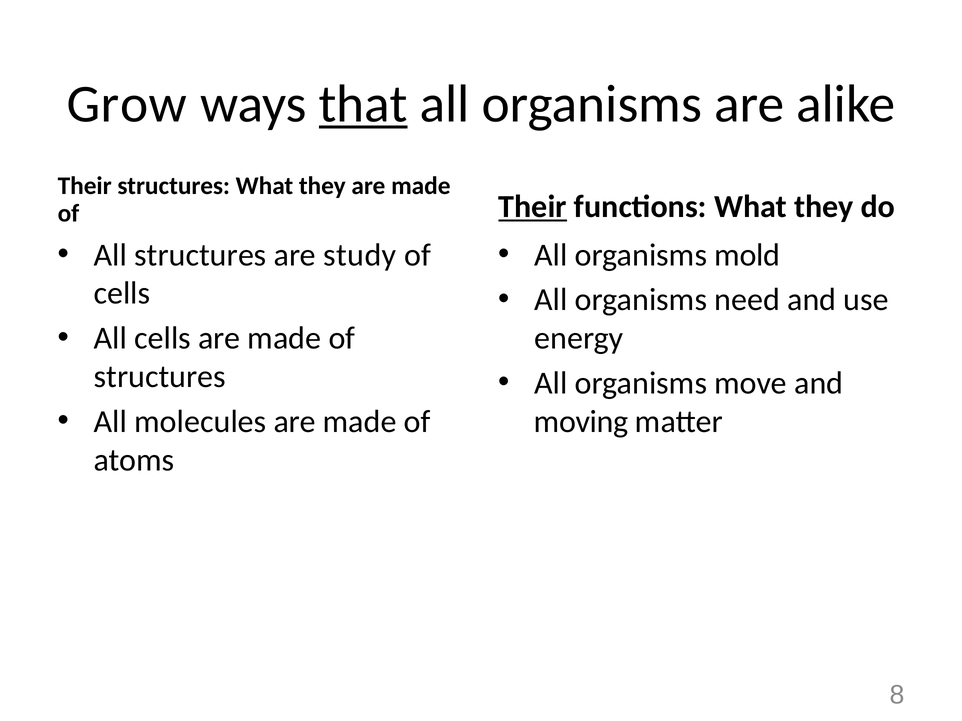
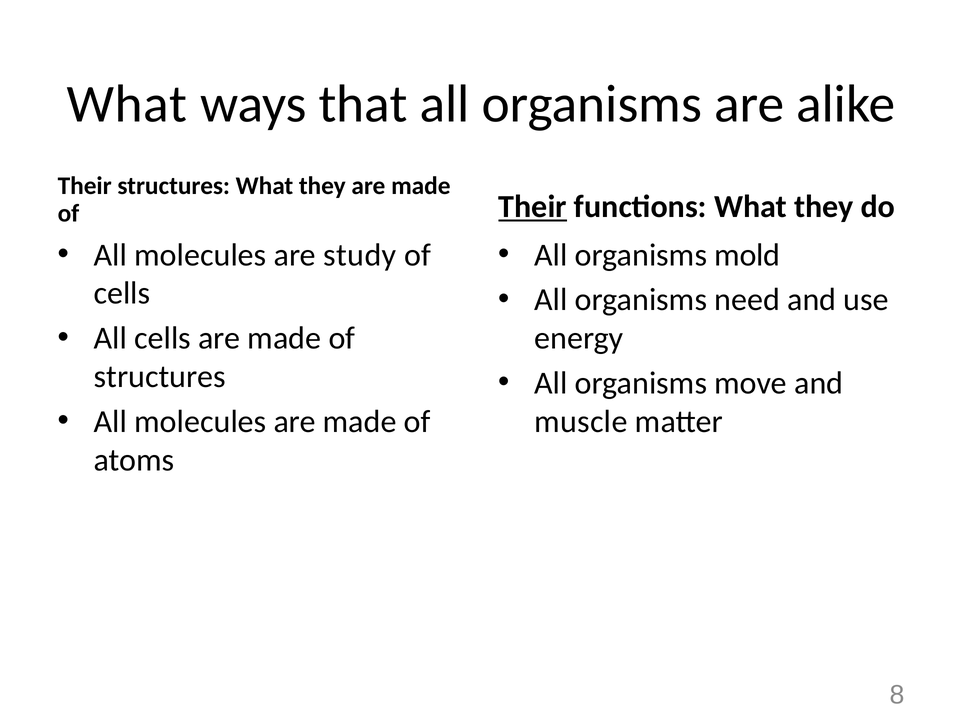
Grow: Grow -> What (127, 104)
that underline: present -> none (363, 104)
structures: structures -> molecules (200, 255)
moving: moving -> muscle (581, 422)
